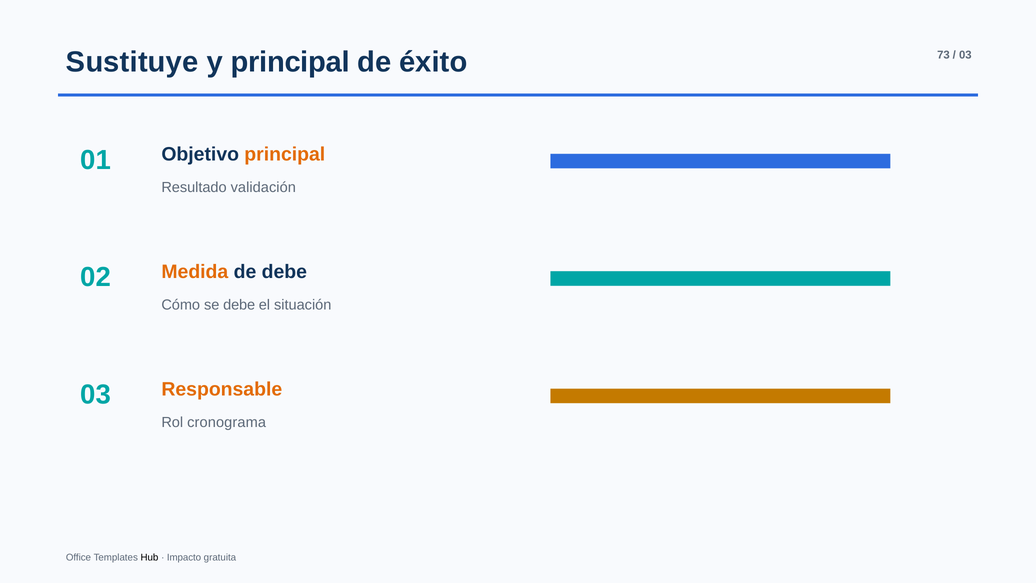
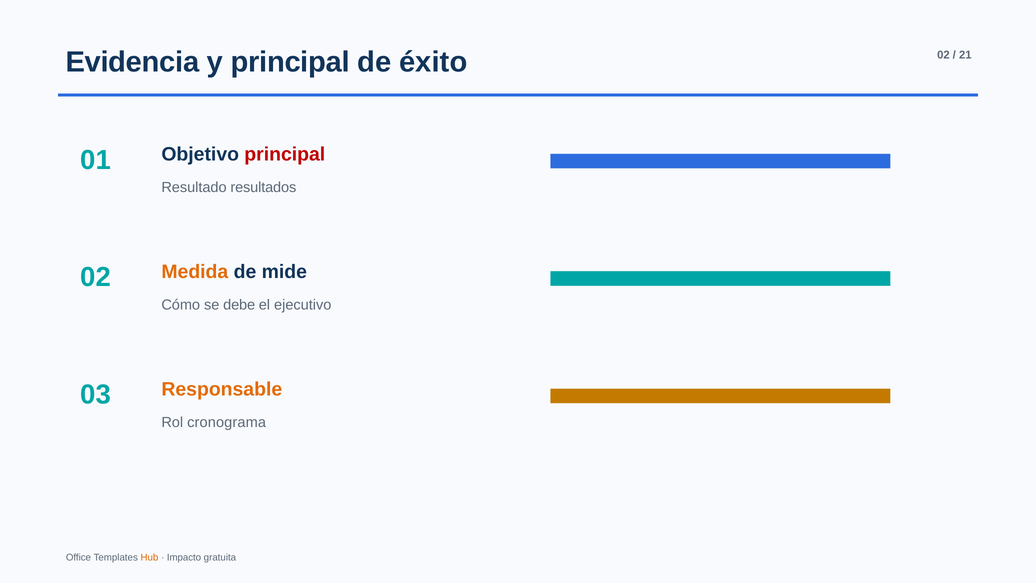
Sustituye: Sustituye -> Evidencia (132, 62)
éxito 73: 73 -> 02 (943, 55)
03: 03 -> 21 (965, 55)
principal colour: orange -> red (285, 154)
validación: validación -> resultados (263, 188)
de debe: debe -> mide (284, 272)
situación: situación -> ejecutivo (303, 305)
Hub colour: black -> orange (149, 557)
